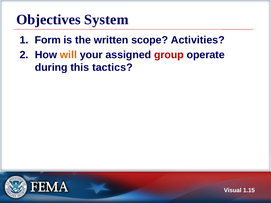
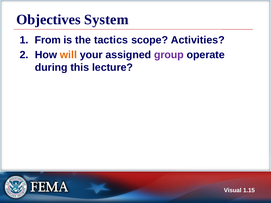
Form: Form -> From (48, 40)
written: written -> tactics (111, 40)
group colour: red -> purple (169, 55)
tactics: tactics -> lecture (113, 68)
